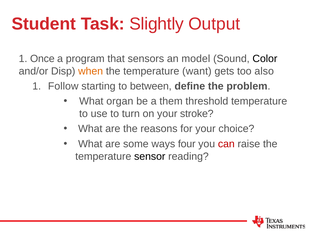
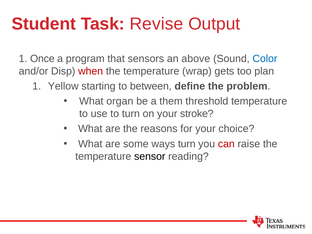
Slightly: Slightly -> Revise (156, 24)
model: model -> above (196, 59)
Color colour: black -> blue (265, 59)
when colour: orange -> red (91, 71)
want: want -> wrap (197, 71)
also: also -> plan (264, 71)
Follow: Follow -> Yellow (63, 86)
ways four: four -> turn (187, 144)
